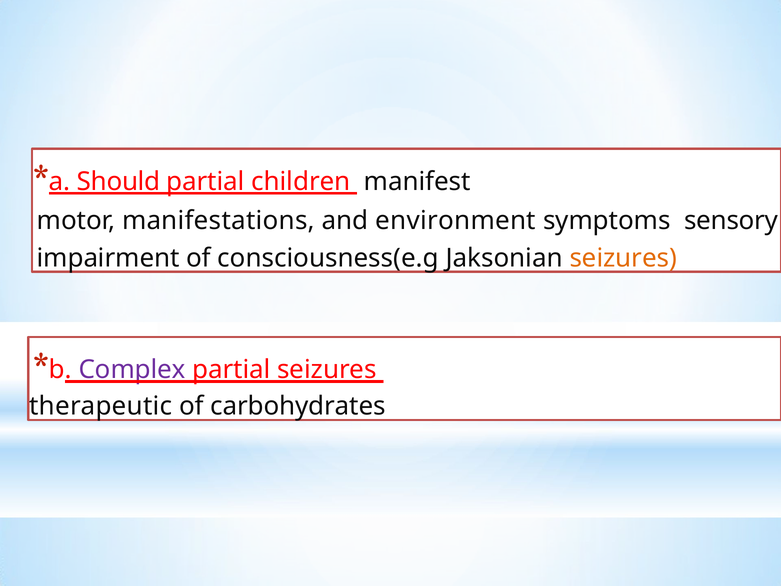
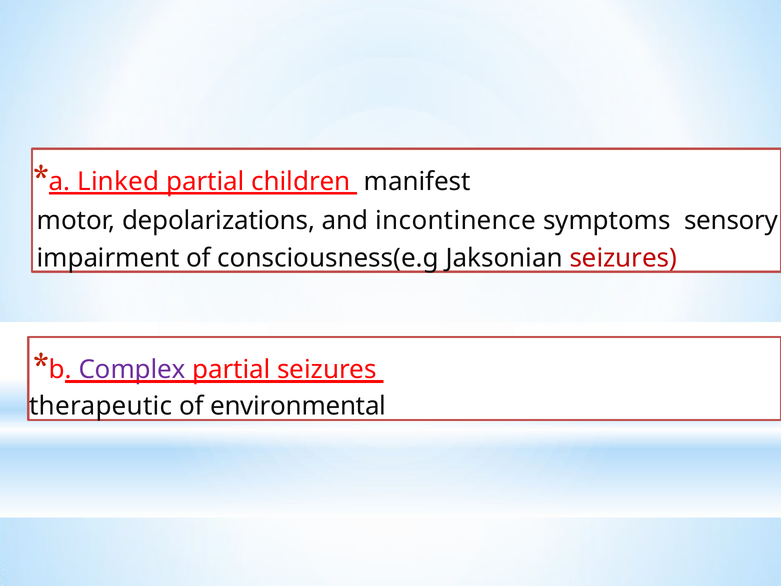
Should: Should -> Linked (118, 181)
manifestations: manifestations -> depolarizations (219, 220)
environment: environment -> incontinence (456, 220)
seizures colour: orange -> red (623, 258)
carbohydrates: carbohydrates -> environmental (298, 406)
